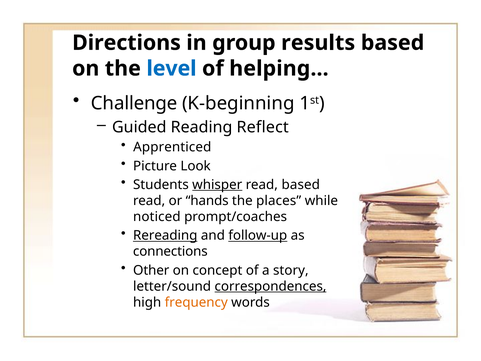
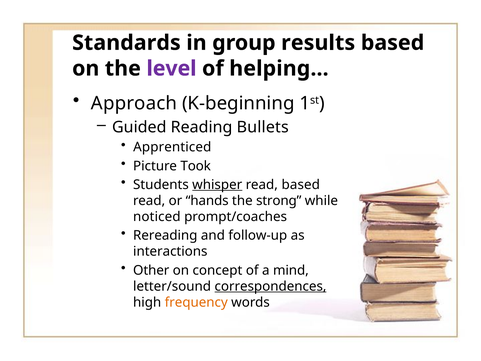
Directions: Directions -> Standards (126, 43)
level colour: blue -> purple (172, 68)
Challenge: Challenge -> Approach (134, 103)
Reflect: Reflect -> Bullets (263, 127)
Look: Look -> Took (196, 166)
places: places -> strong (279, 201)
Rereading underline: present -> none (165, 235)
follow-up underline: present -> none (258, 235)
connections: connections -> interactions (170, 251)
story: story -> mind (291, 270)
